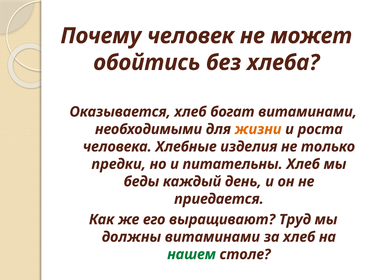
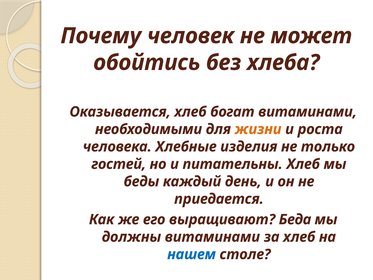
предки: предки -> гостей (119, 164)
Труд: Труд -> Беда (295, 219)
нашем colour: green -> blue (192, 254)
